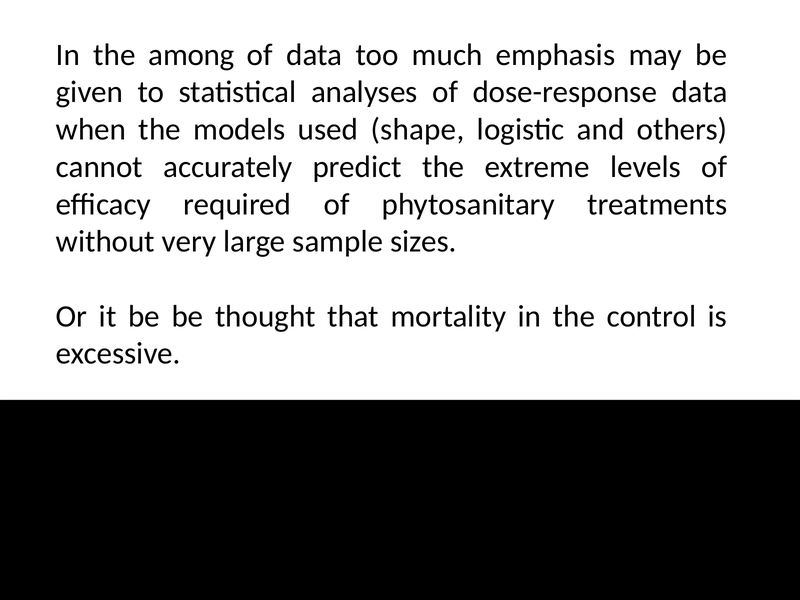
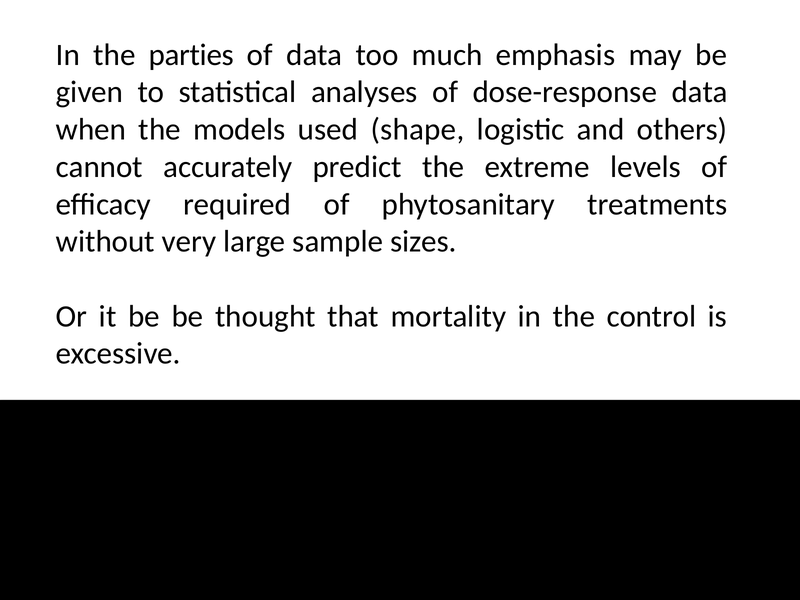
among: among -> parties (191, 55)
